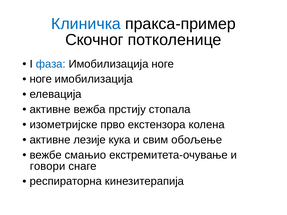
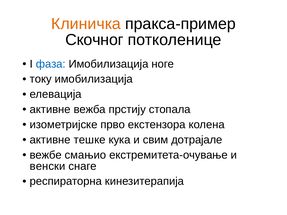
Клиничка colour: blue -> orange (86, 24)
ноге: ноге -> току (41, 79)
лезије: лезије -> тешке (90, 140)
обољење: обољење -> дотрајале (197, 140)
говори: говори -> венски (48, 166)
